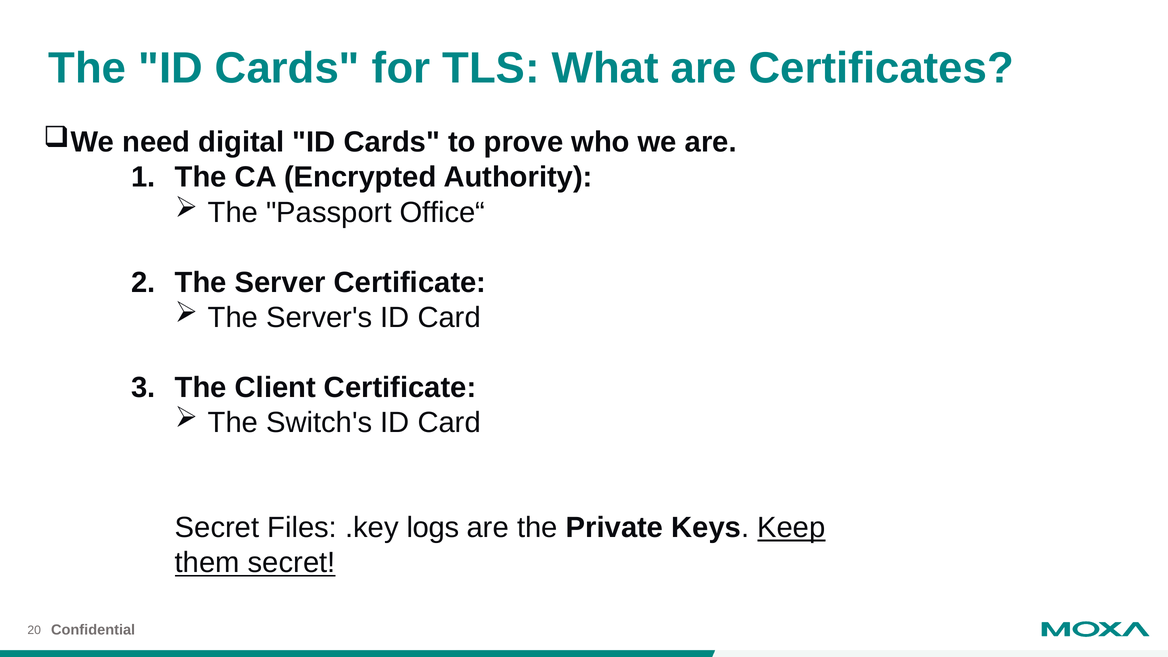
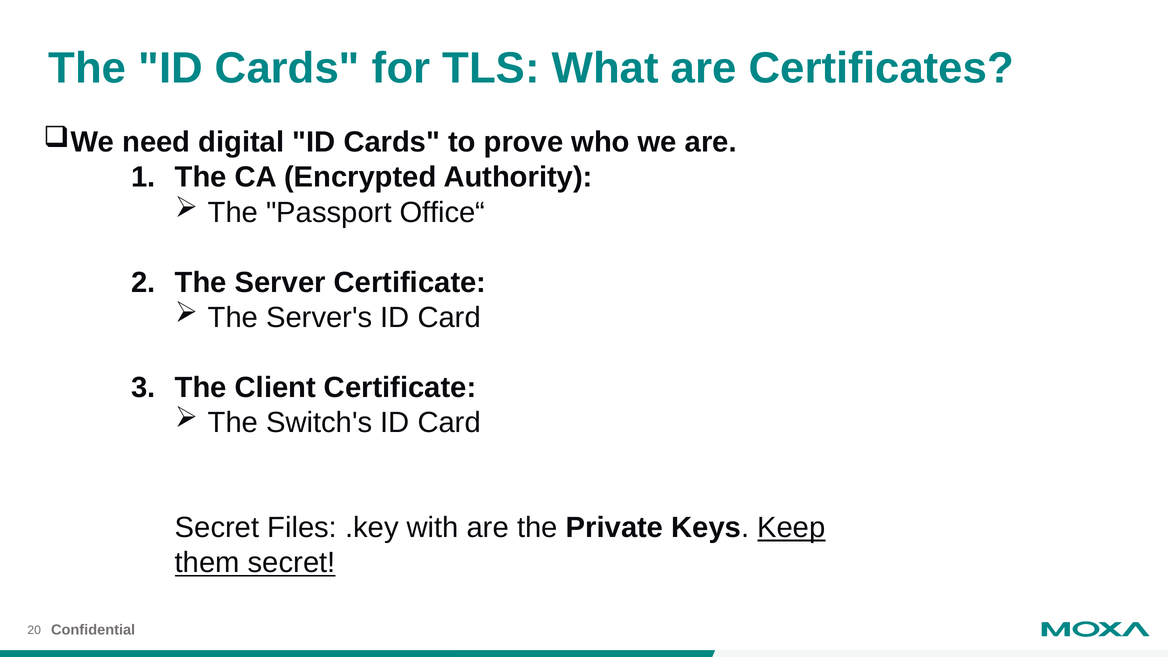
logs: logs -> with (433, 528)
